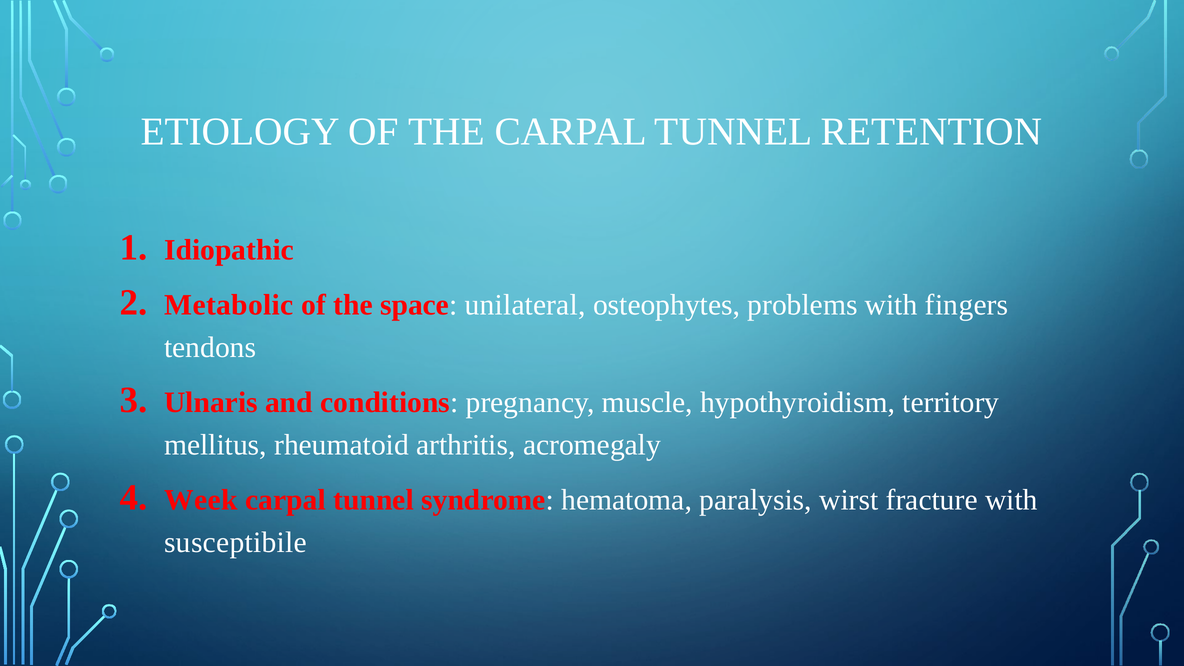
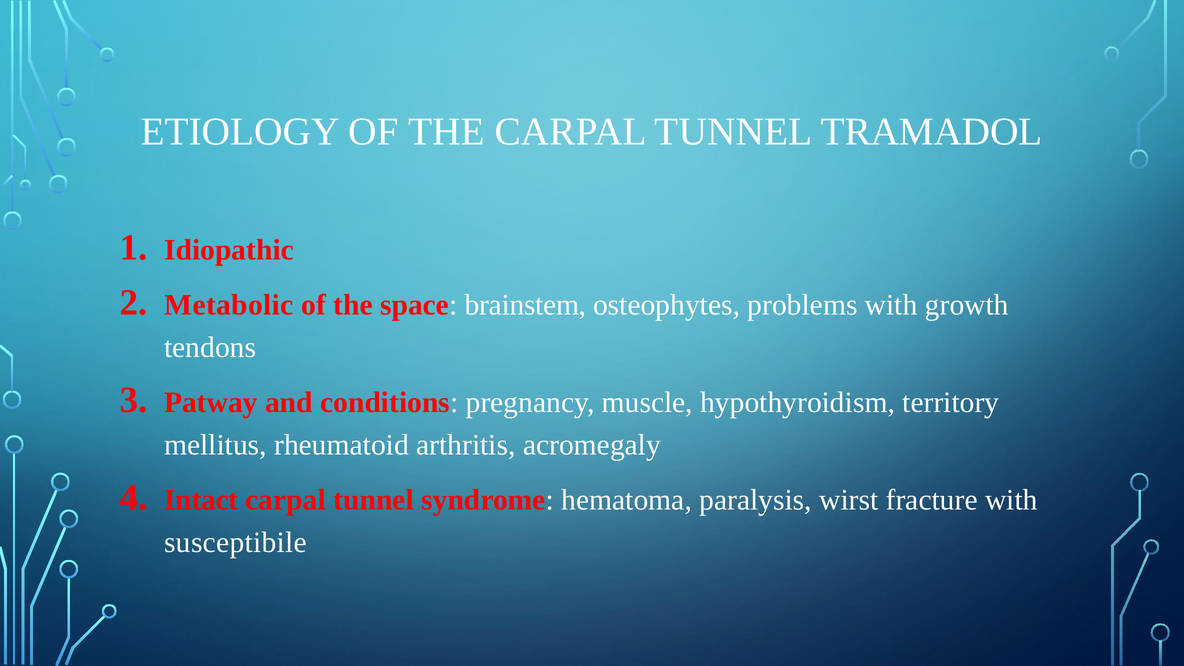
RETENTION: RETENTION -> TRAMADOL (932, 132)
unilateral: unilateral -> brainstem (525, 305)
fingers: fingers -> growth (967, 305)
Ulnaris: Ulnaris -> Patway (211, 402)
Week: Week -> Intact (201, 500)
